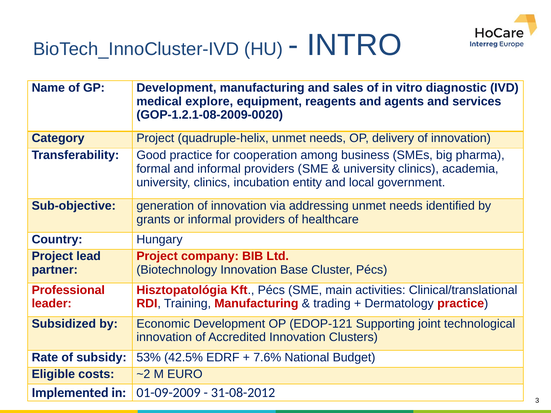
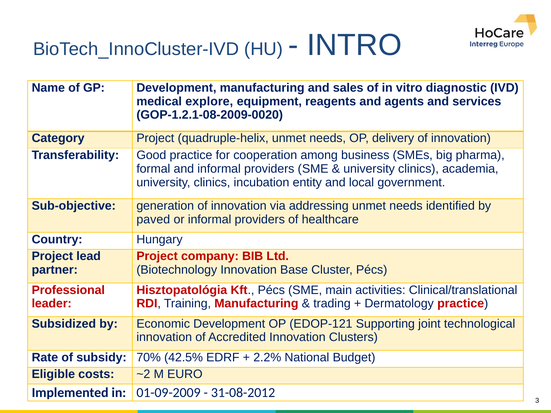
grants: grants -> paved (153, 219)
53%: 53% -> 70% (149, 358)
7.6%: 7.6% -> 2.2% (267, 358)
